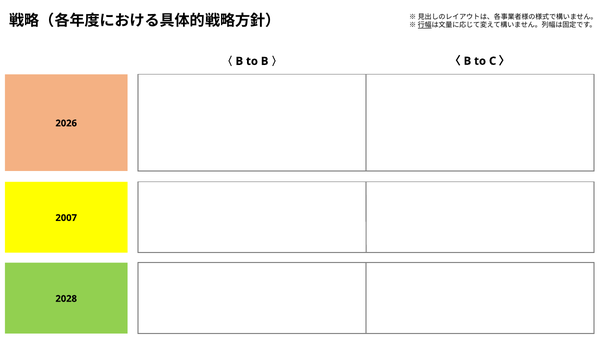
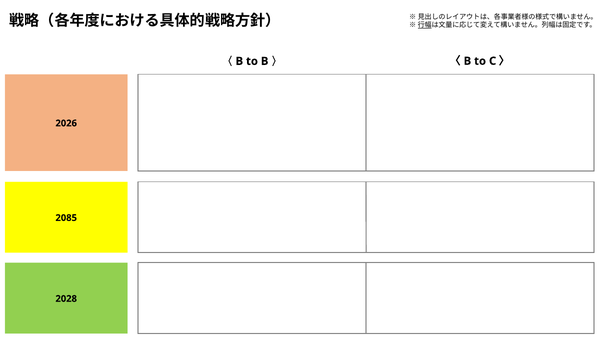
2007: 2007 -> 2085 (66, 218)
